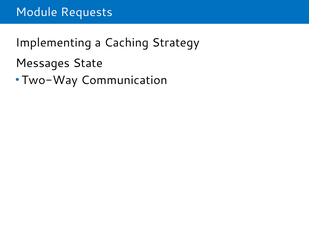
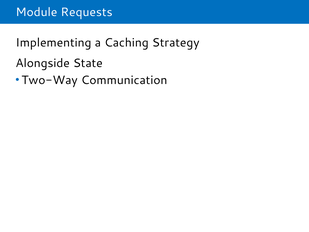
Messages: Messages -> Alongside (43, 63)
